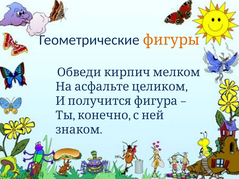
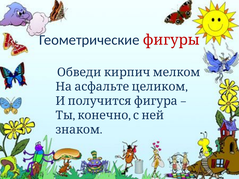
фигуры colour: orange -> red (171, 40)
